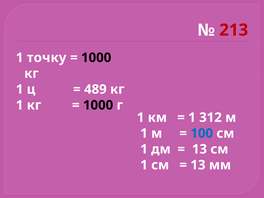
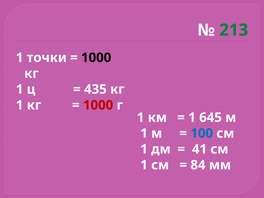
213 colour: red -> green (234, 30)
точку: точку -> точки (47, 58)
489: 489 -> 435 (95, 89)
1000 colour: black -> red (98, 105)
312: 312 -> 645 (211, 118)
13: 13 -> 41 (199, 149)
13: 13 -> 84 (198, 165)
